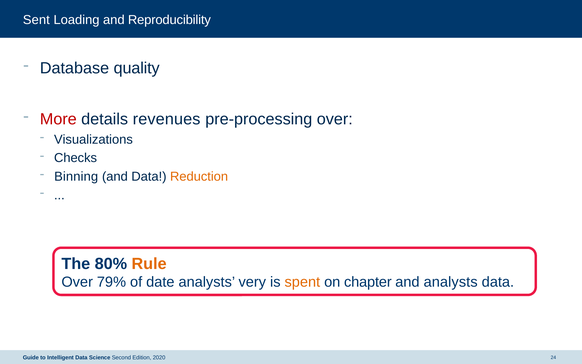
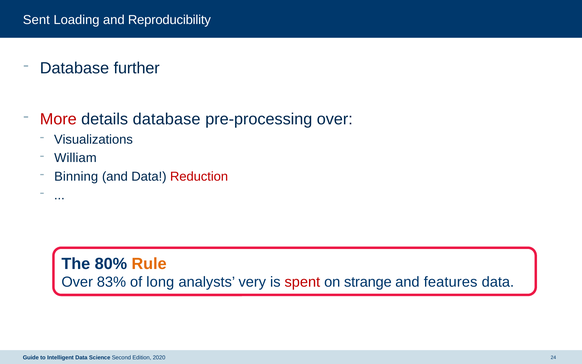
quality: quality -> further (137, 68)
details revenues: revenues -> database (167, 119)
Checks: Checks -> William (75, 158)
Reduction colour: orange -> red (199, 176)
79%: 79% -> 83% (111, 282)
date: date -> long (160, 282)
spent colour: orange -> red (302, 282)
chapter: chapter -> strange (368, 282)
and analysts: analysts -> features (451, 282)
